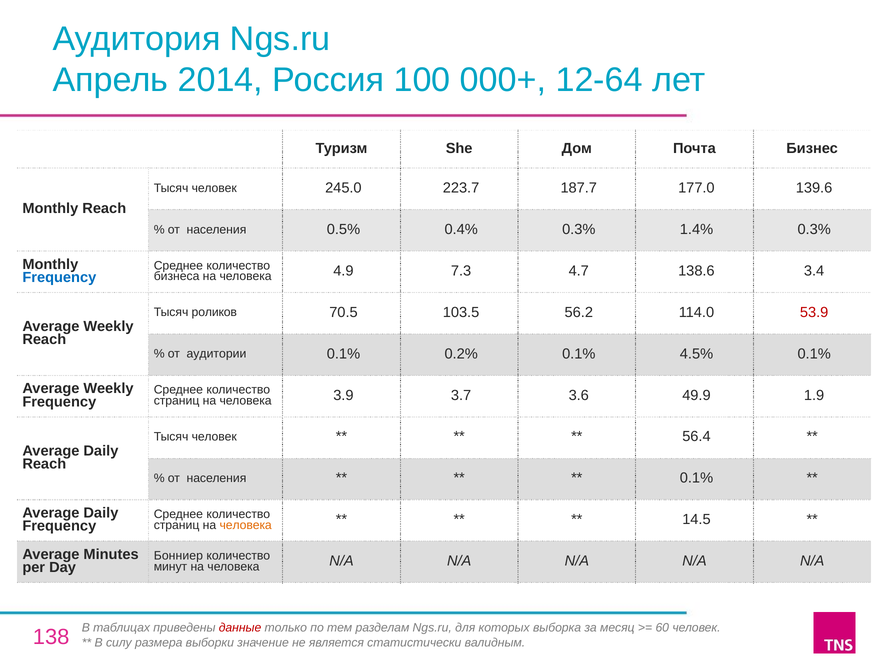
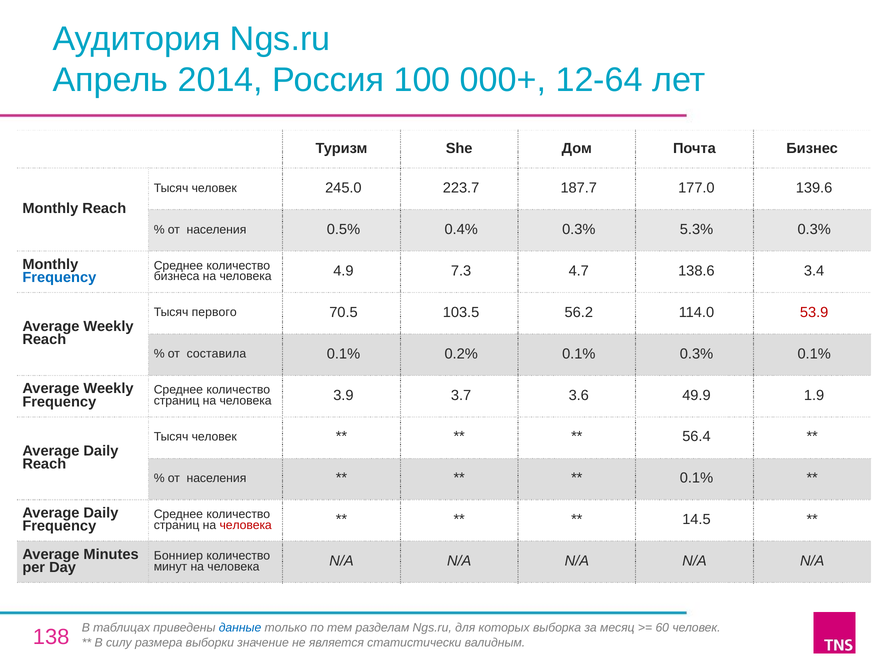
1.4%: 1.4% -> 5.3% (697, 230)
роликов: роликов -> первого (214, 313)
аудитории: аудитории -> составила (216, 354)
0.1% 4.5%: 4.5% -> 0.3% (697, 354)
человека colour: orange -> red (246, 526)
данные colour: red -> blue (240, 628)
